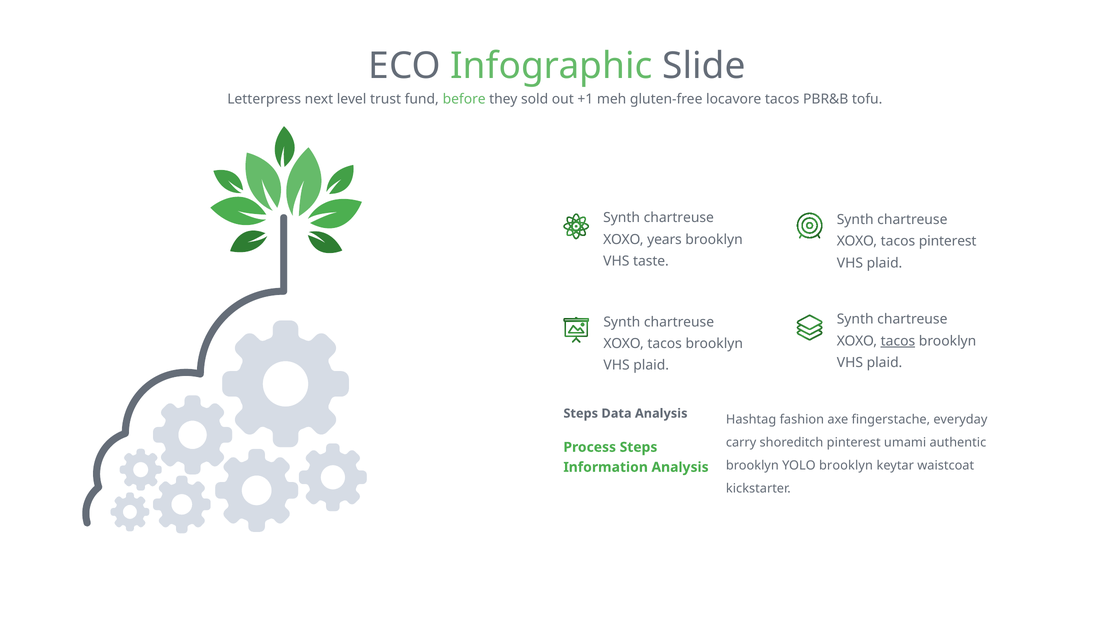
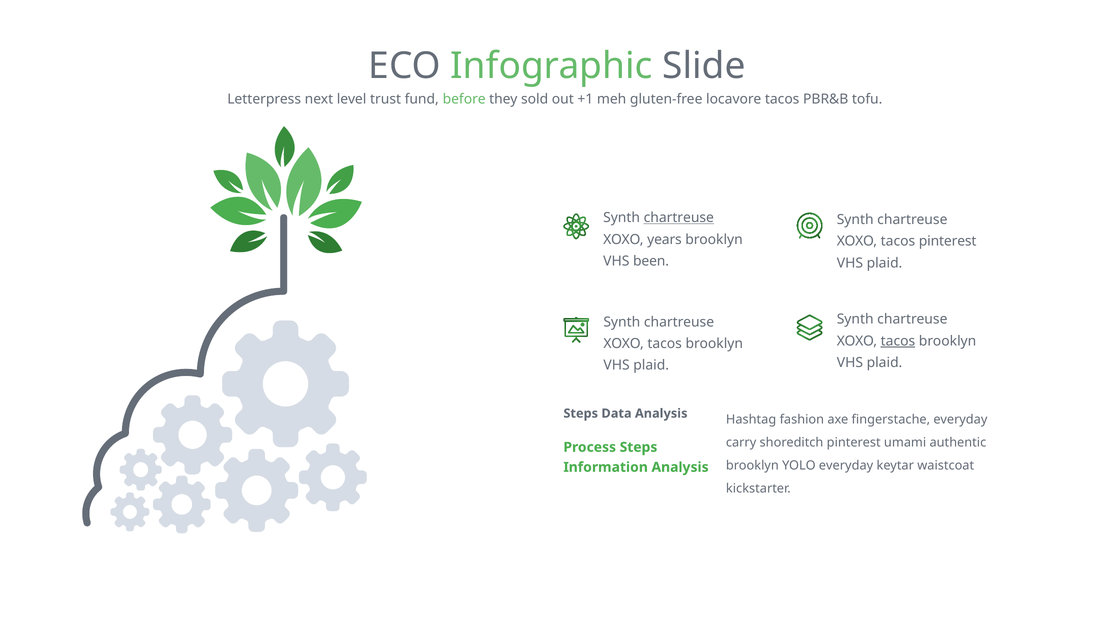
chartreuse underline: none -> present (679, 218)
taste: taste -> been (651, 261)
YOLO brooklyn: brooklyn -> everyday (846, 466)
